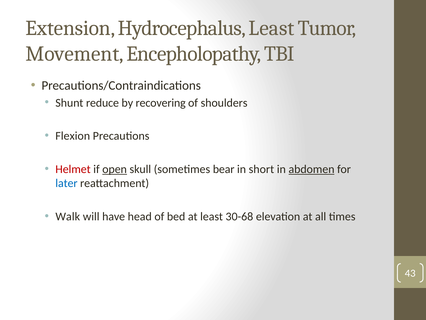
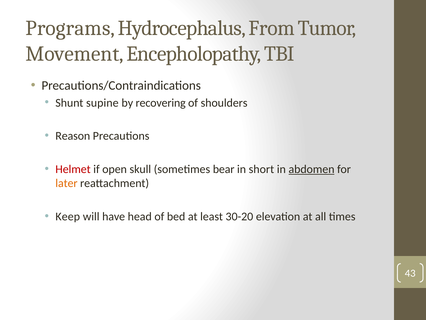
Extension: Extension -> Programs (70, 28)
Hydrocephalus Least: Least -> From (272, 28)
reduce: reduce -> supine (102, 103)
Flexion: Flexion -> Reason (73, 136)
open underline: present -> none (115, 169)
later colour: blue -> orange (66, 183)
Walk: Walk -> Keep (68, 216)
30-68: 30-68 -> 30-20 (239, 216)
